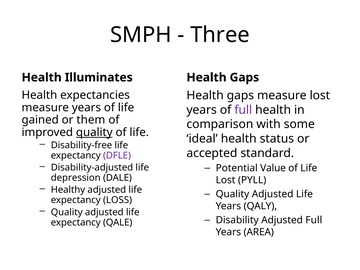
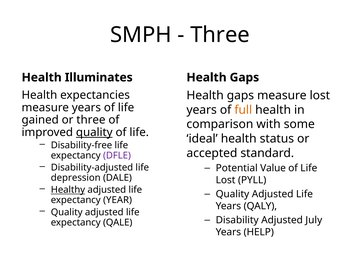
full colour: purple -> orange (243, 110)
or them: them -> three (91, 120)
Healthy underline: none -> present (68, 190)
LOSS: LOSS -> YEAR (118, 200)
Adjusted Full: Full -> July (314, 220)
AREA: AREA -> HELP (259, 232)
